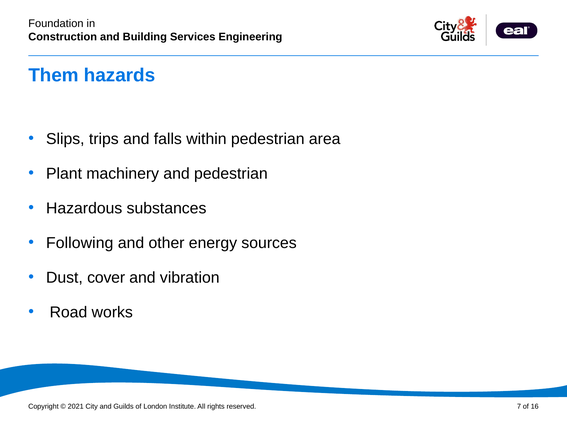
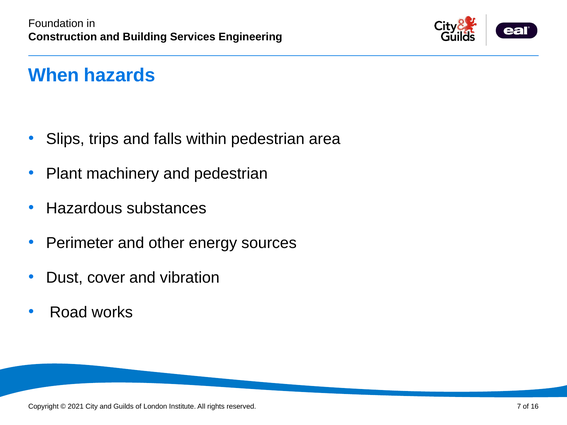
Them: Them -> When (54, 75)
Following: Following -> Perimeter (80, 243)
